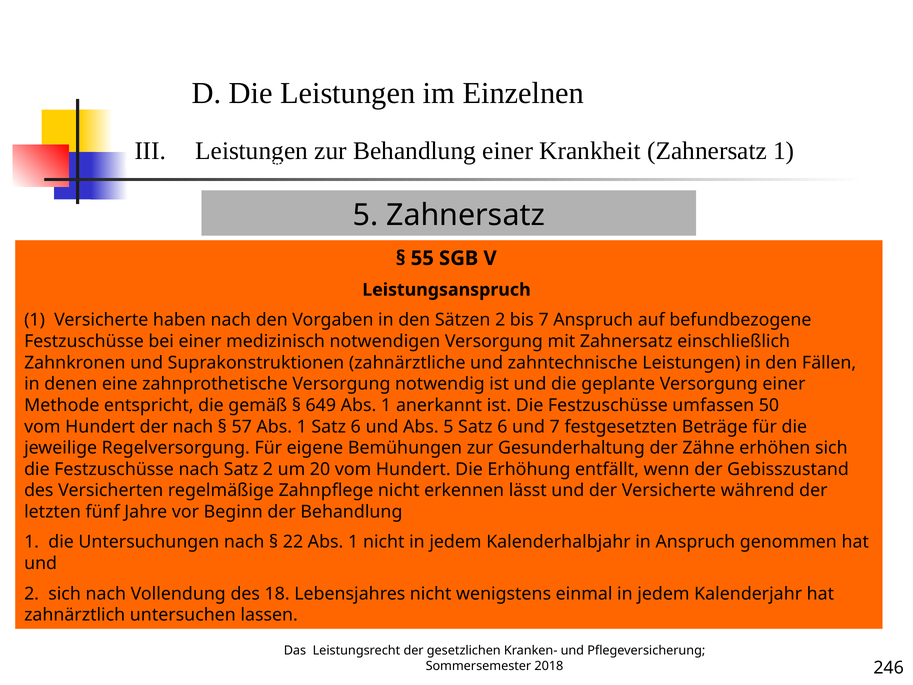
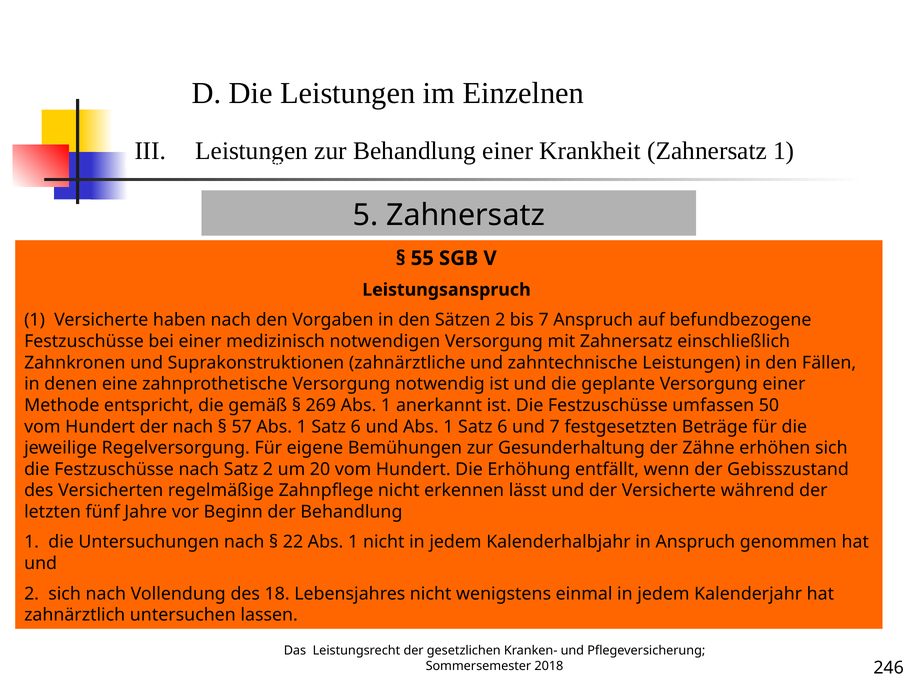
649: 649 -> 269 (321, 405)
und Abs 5: 5 -> 1 (448, 426)
